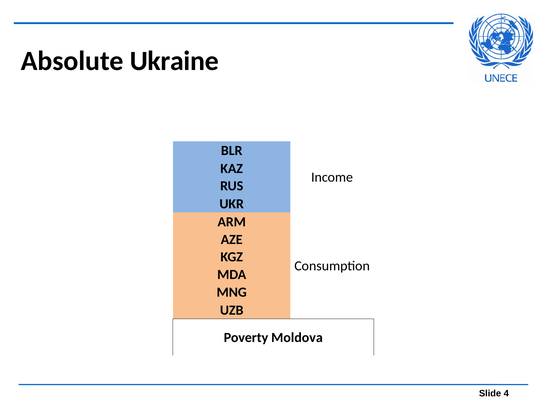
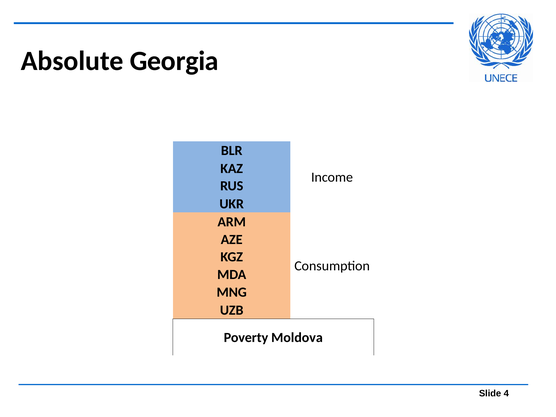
Ukraine: Ukraine -> Georgia (174, 61)
